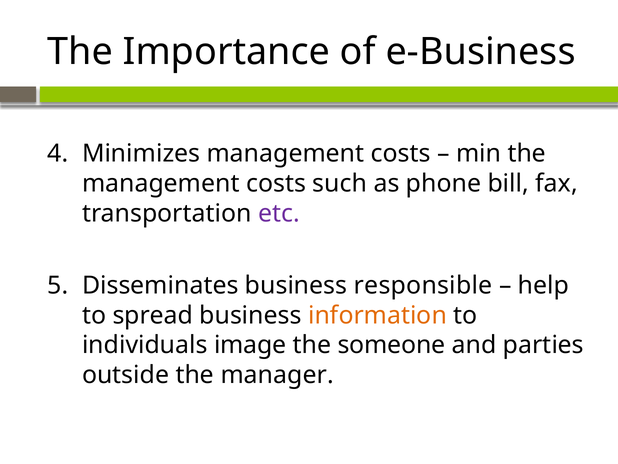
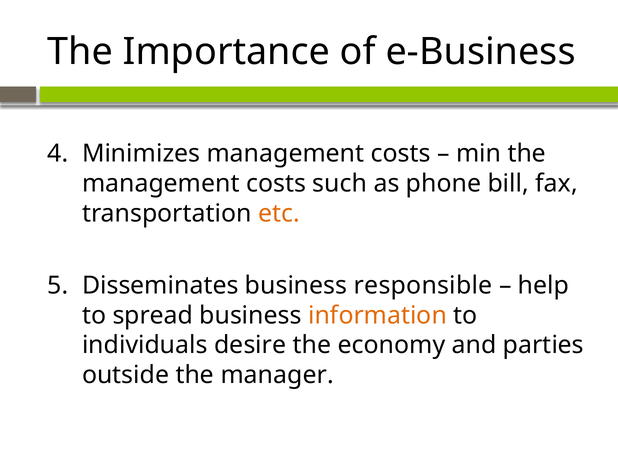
etc colour: purple -> orange (279, 213)
image: image -> desire (250, 345)
someone: someone -> economy (391, 345)
